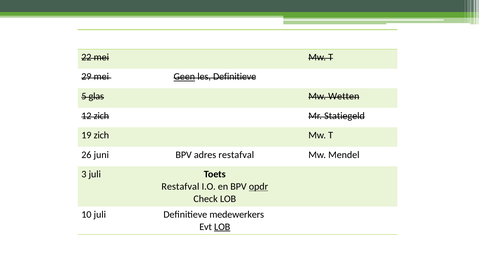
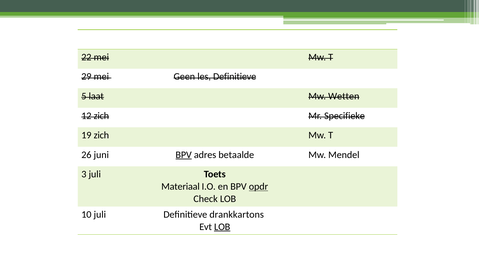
Geen underline: present -> none (184, 77)
glas: glas -> laat (96, 96)
Statiegeld: Statiegeld -> Specifieke (345, 116)
BPV underline: none -> present (184, 155)
adres restafval: restafval -> betaalde (236, 155)
Restafval: Restafval -> Materiaal (181, 187)
medewerkers: medewerkers -> drankkartons (237, 215)
